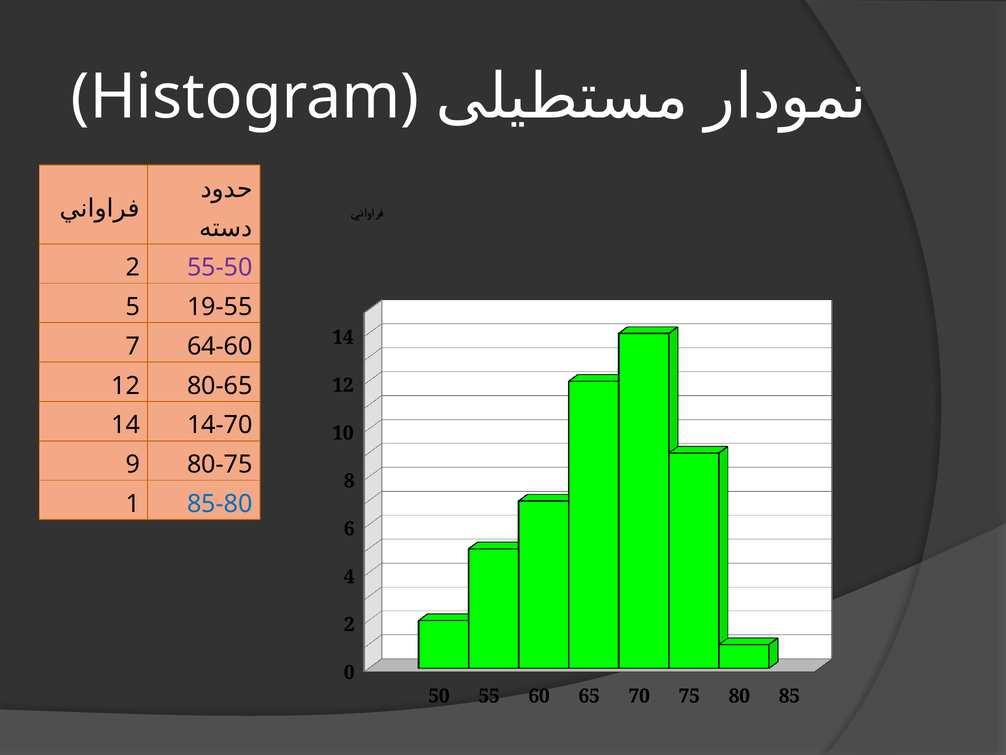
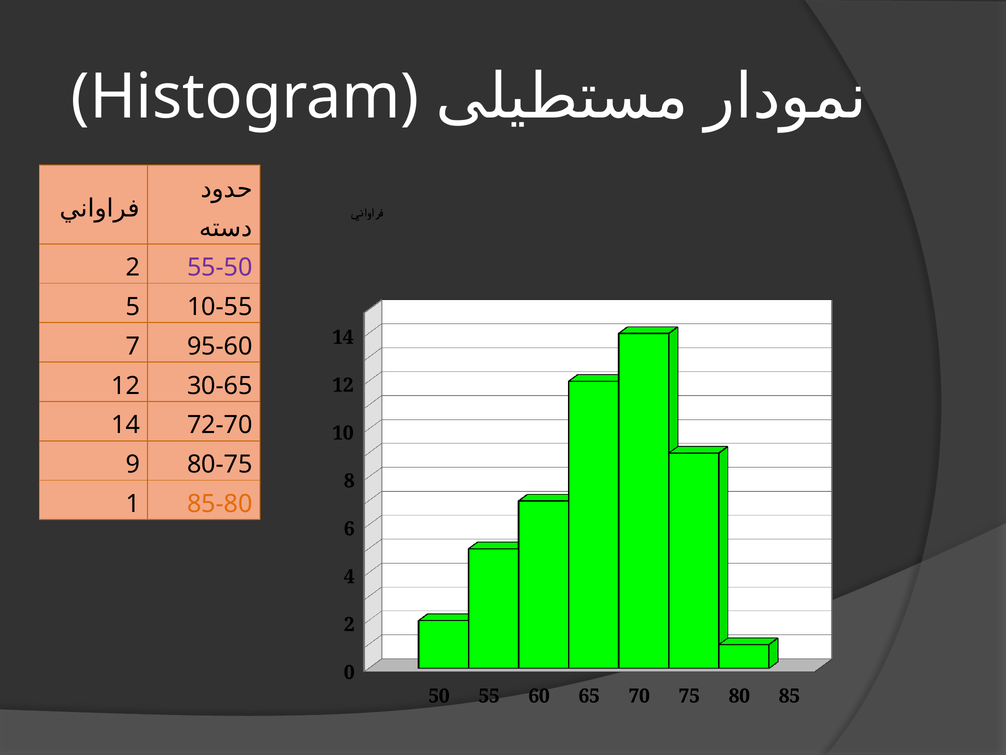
19-55: 19-55 -> 10-55 (220, 307)
64-60: 64-60 -> 95-60 (220, 346)
80-65: 80-65 -> 30-65 (220, 385)
14-70: 14-70 -> 72-70 (220, 425)
85-80 colour: blue -> orange (220, 504)
